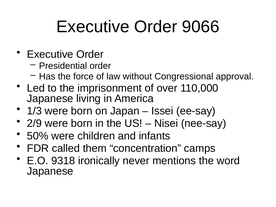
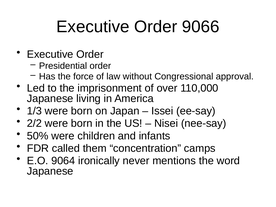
2/9: 2/9 -> 2/2 (34, 123)
9318: 9318 -> 9064 (63, 161)
